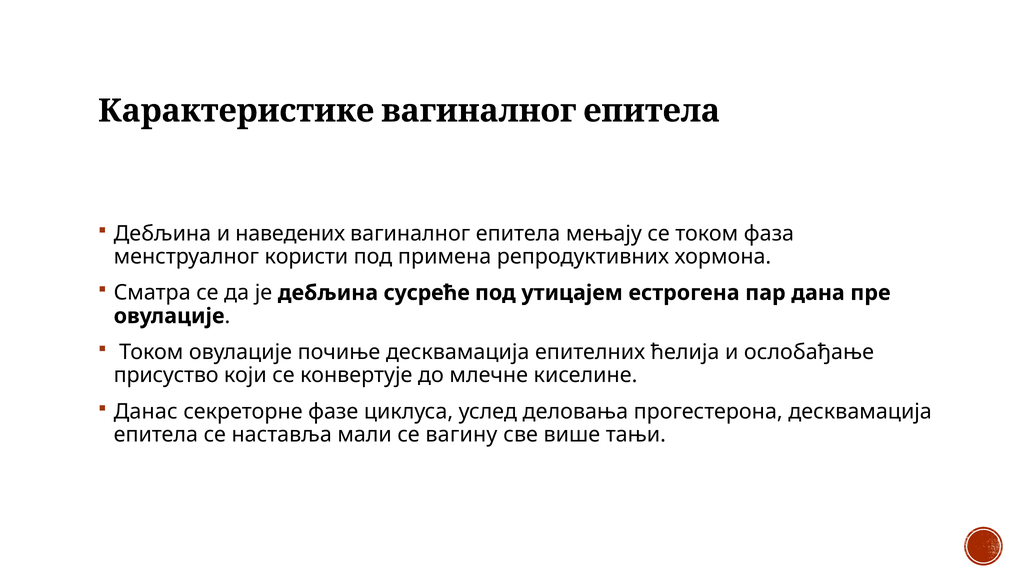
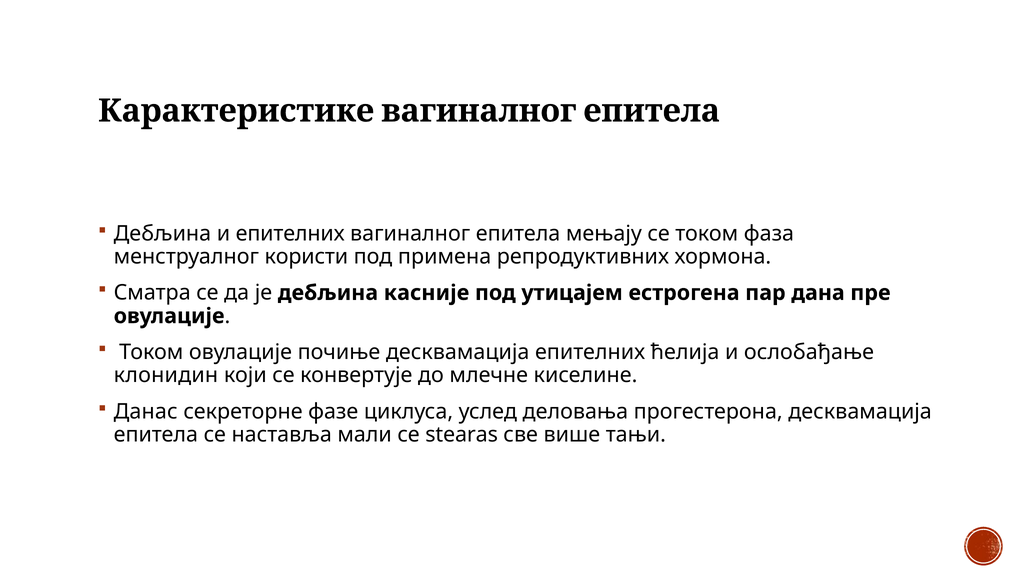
и наведених: наведених -> епителних (290, 233)
сусреће: сусреће -> касније (427, 293)
присуство: присуство -> клонидин (166, 375)
вагину: вагину -> stearas (462, 435)
